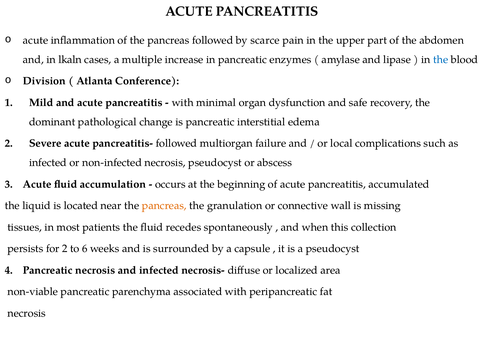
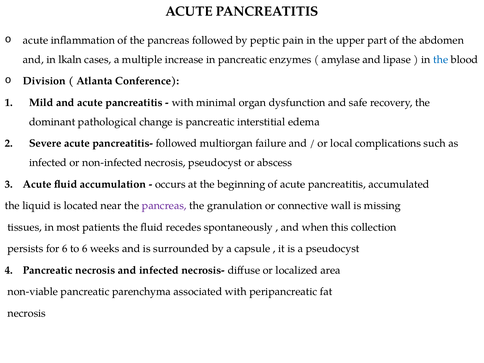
scarce: scarce -> peptic (265, 40)
pancreas colour: orange -> purple (164, 206)
for 2: 2 -> 6 (65, 249)
